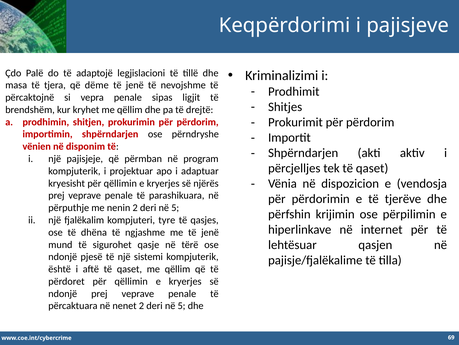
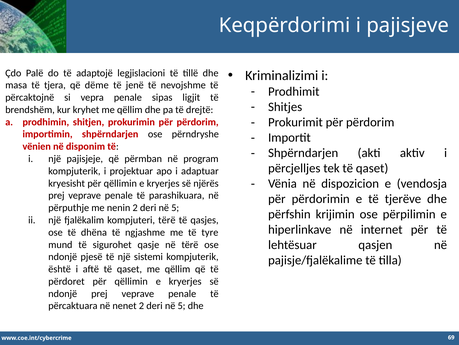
kompjuteri tyre: tyre -> tërë (167, 220)
me të jenë: jenë -> tyre (210, 232)
